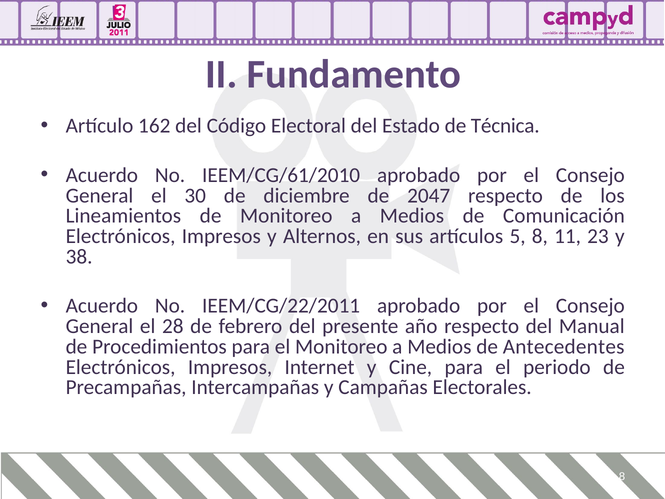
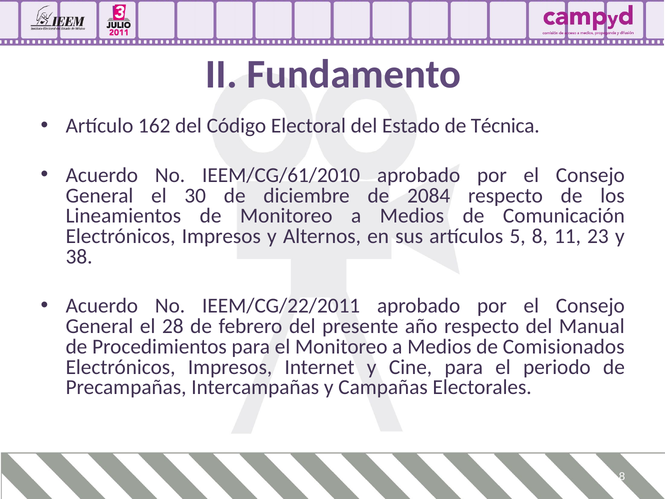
2047: 2047 -> 2084 (429, 195)
Antecedentes: Antecedentes -> Comisionados (564, 347)
